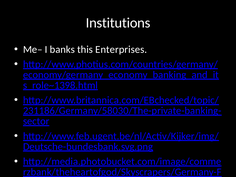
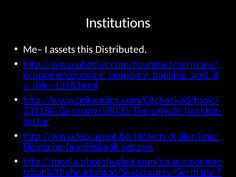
banks: banks -> assets (62, 50)
Enterprises: Enterprises -> Distributed (121, 50)
